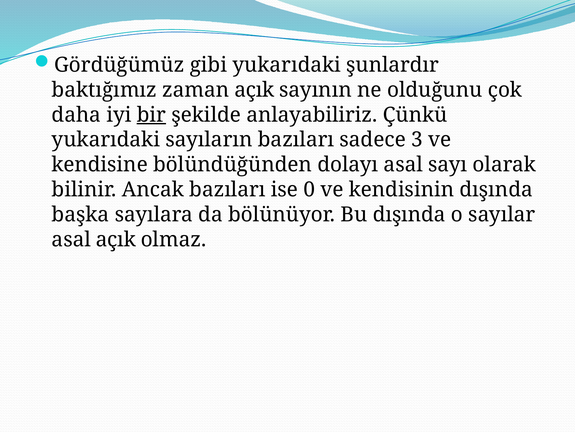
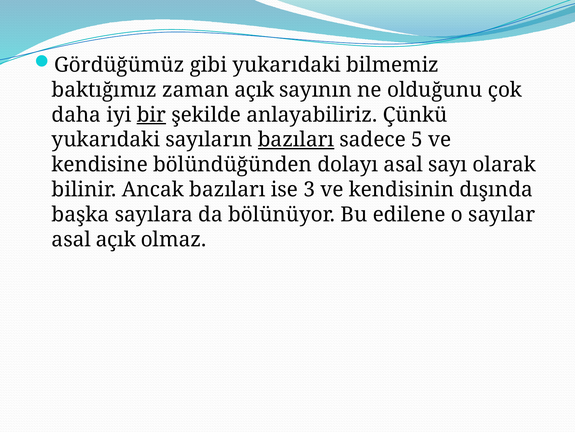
şunlardır: şunlardır -> bilmemiz (393, 65)
bazıları underline: none -> present (296, 140)
3: 3 -> 5 (417, 140)
0: 0 -> 3 (309, 189)
Bu dışında: dışında -> edilene (409, 214)
